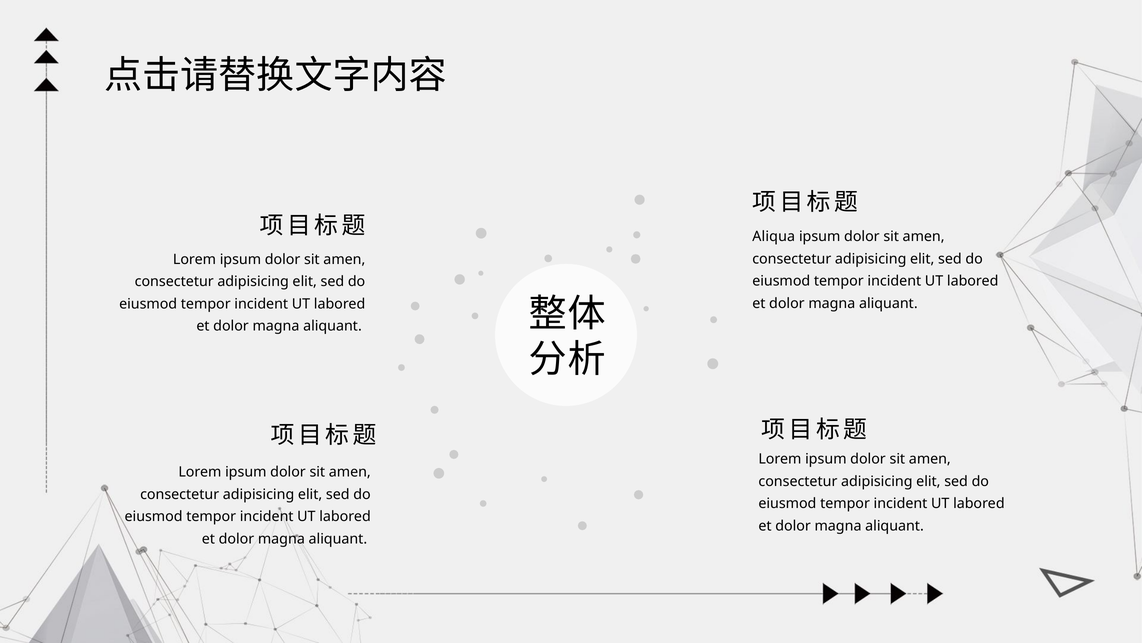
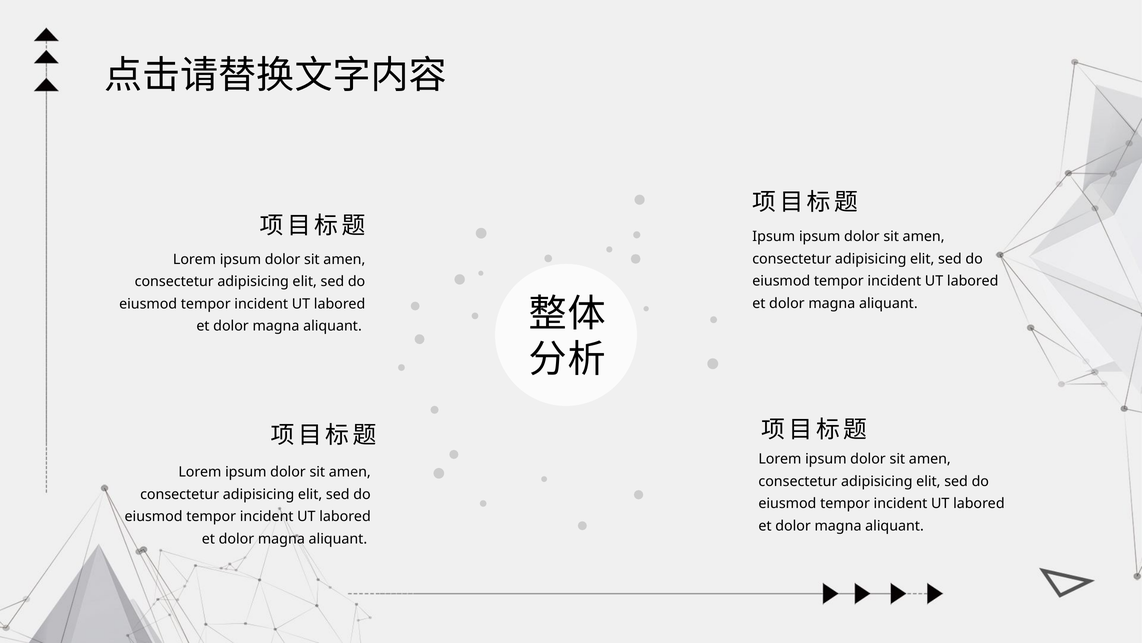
Aliqua: Aliqua -> Ipsum (774, 236)
